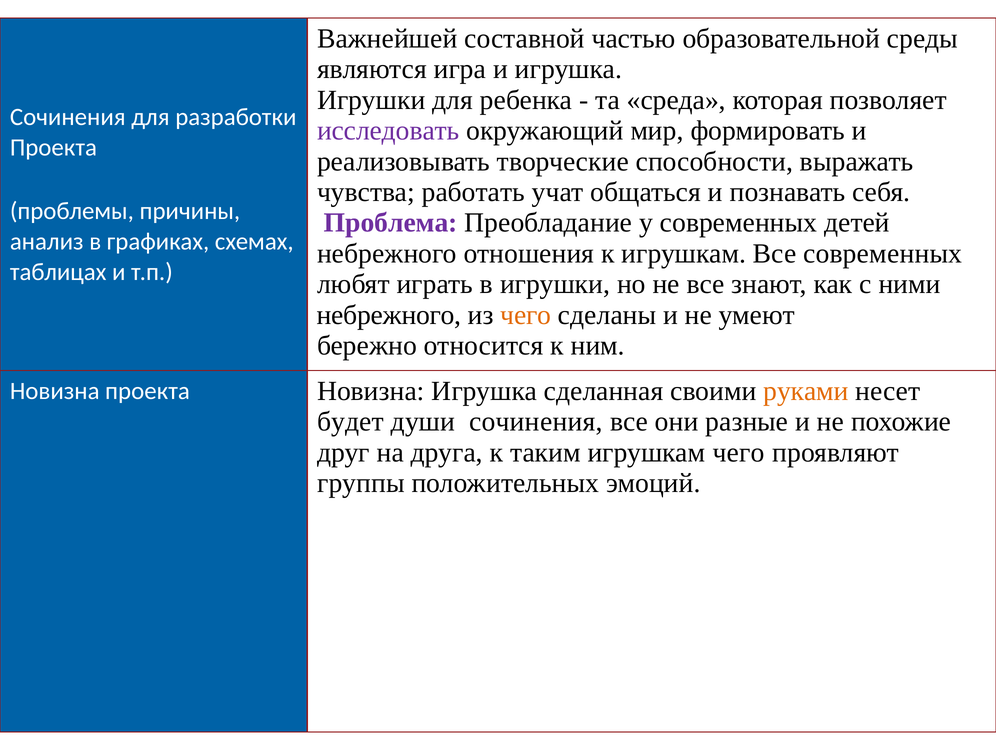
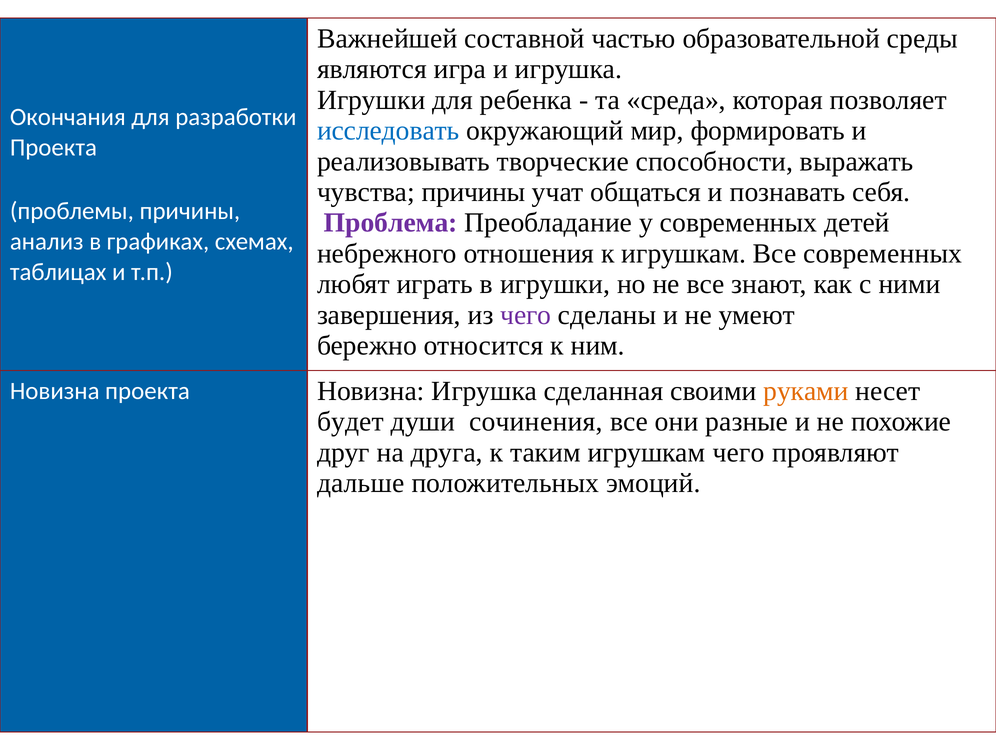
Сочинения: Сочинения -> Окончания (68, 117)
исследовать colour: purple -> blue (388, 131)
чувства работать: работать -> причины (473, 192)
небрежного: небрежного -> завершения (389, 315)
чего colour: orange -> purple (526, 315)
группы: группы -> дальше (361, 483)
